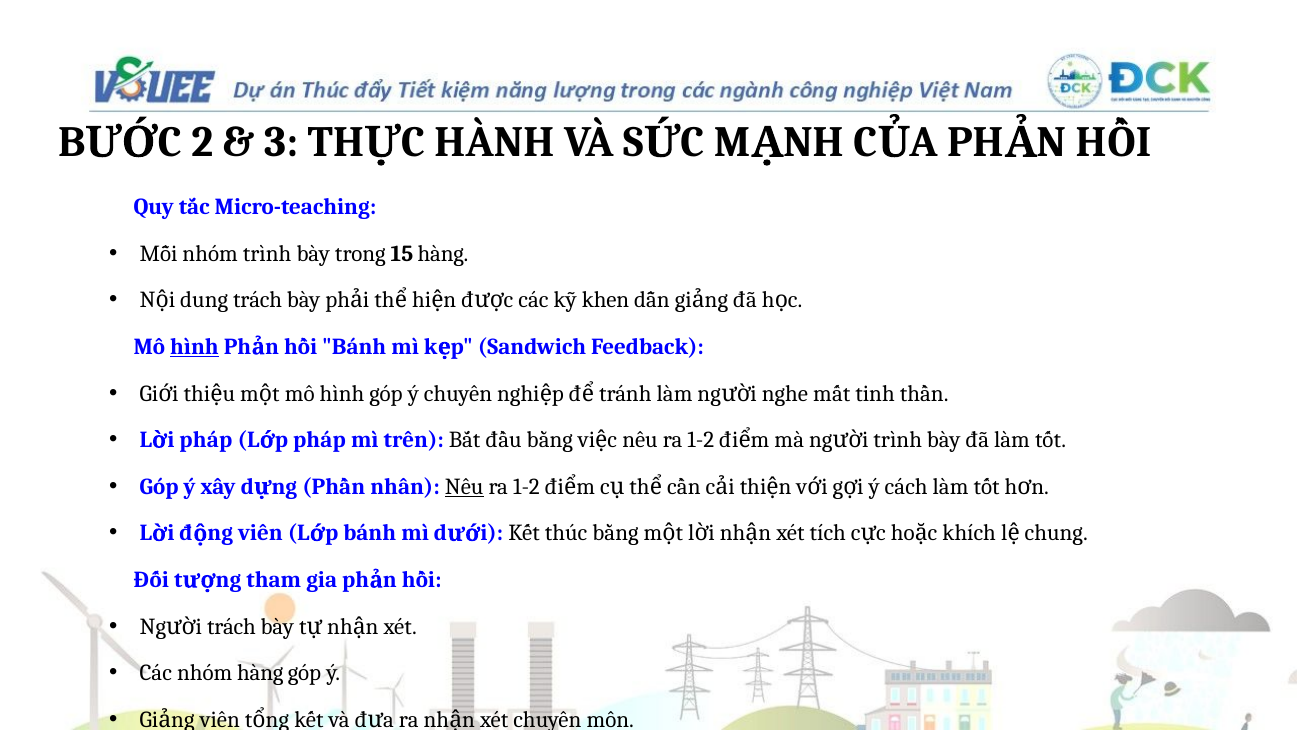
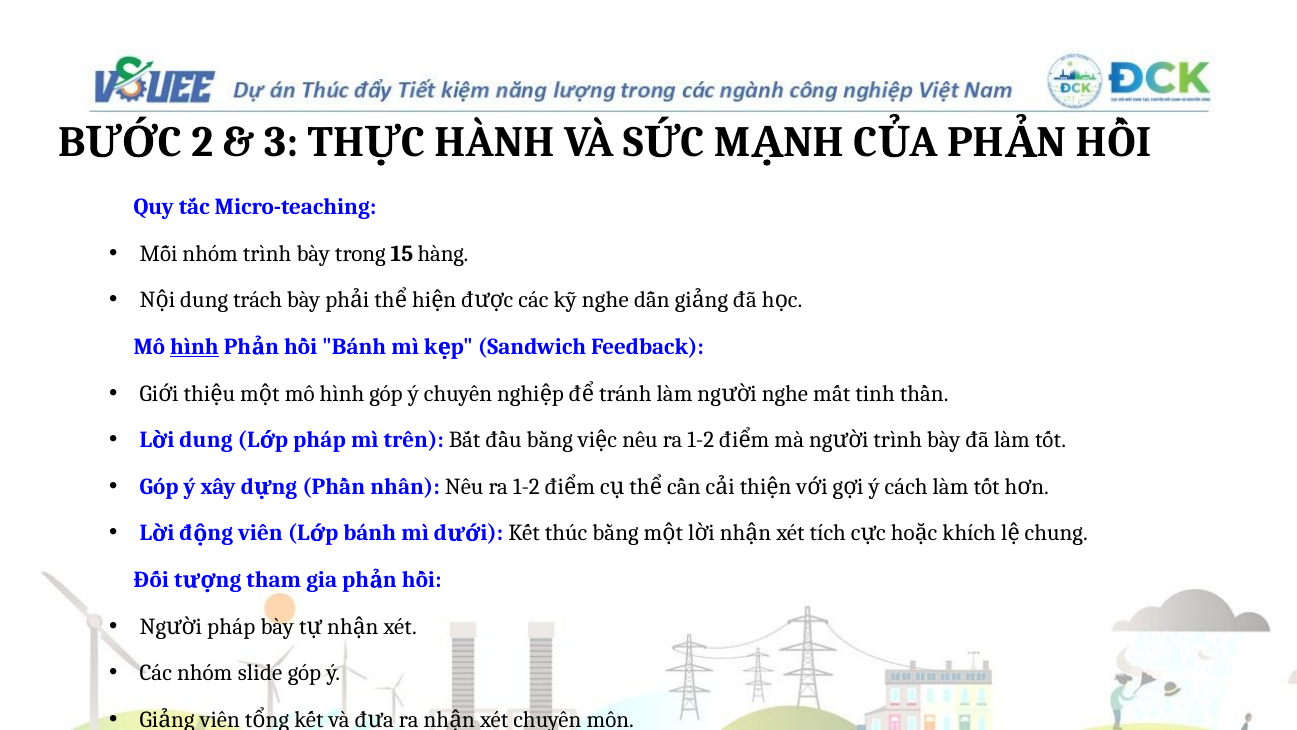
kỹ khen: khen -> nghe (605, 300)
pháp: pháp -> dung (206, 440)
Nêu underline: present -> none (464, 486)
trách: trách -> pháp (231, 626)
nhóm hàng: hàng -> slide (260, 673)
